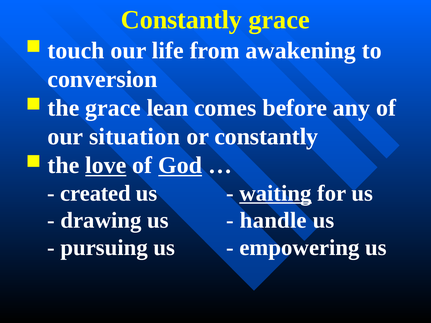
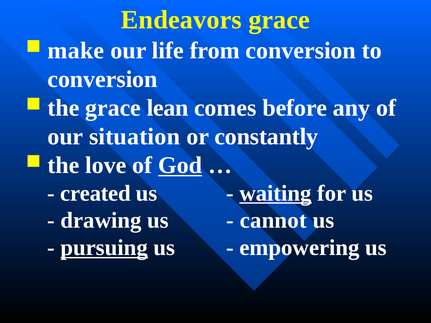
Constantly: Constantly -> Endeavors (181, 20)
touch: touch -> make (76, 51)
from awakening: awakening -> conversion (301, 51)
love underline: present -> none (106, 165)
handle: handle -> cannot (273, 221)
pursuing underline: none -> present (104, 248)
